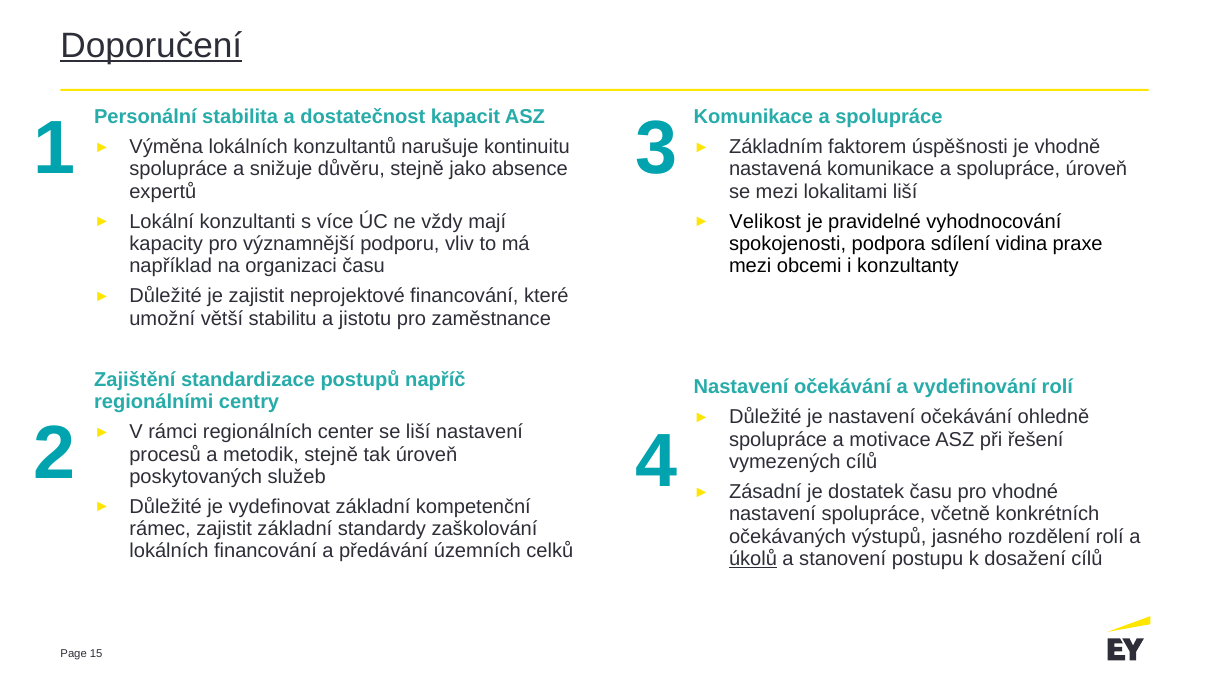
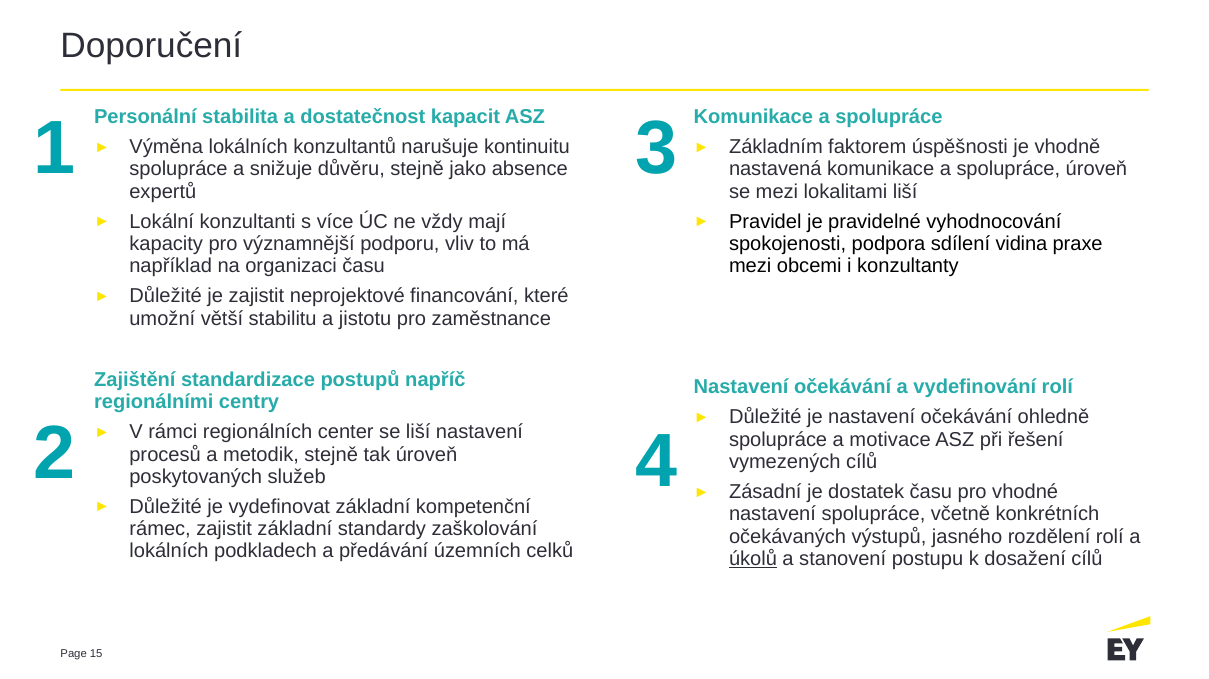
Doporučení underline: present -> none (151, 46)
Velikost: Velikost -> Pravidel (765, 222)
lokálních financování: financování -> podkladech (265, 552)
